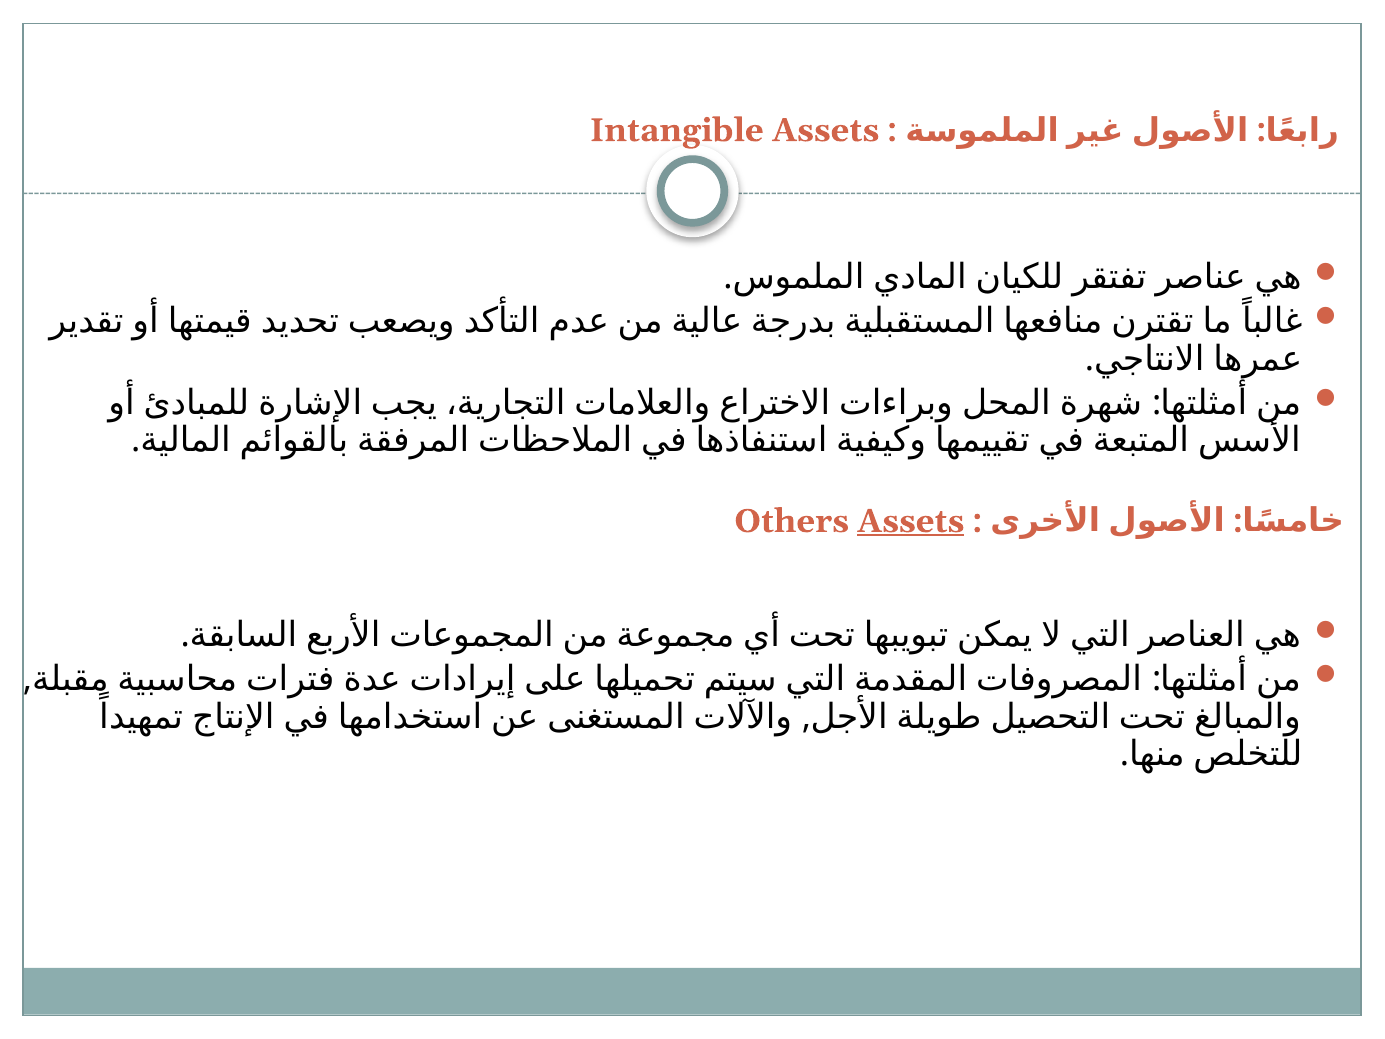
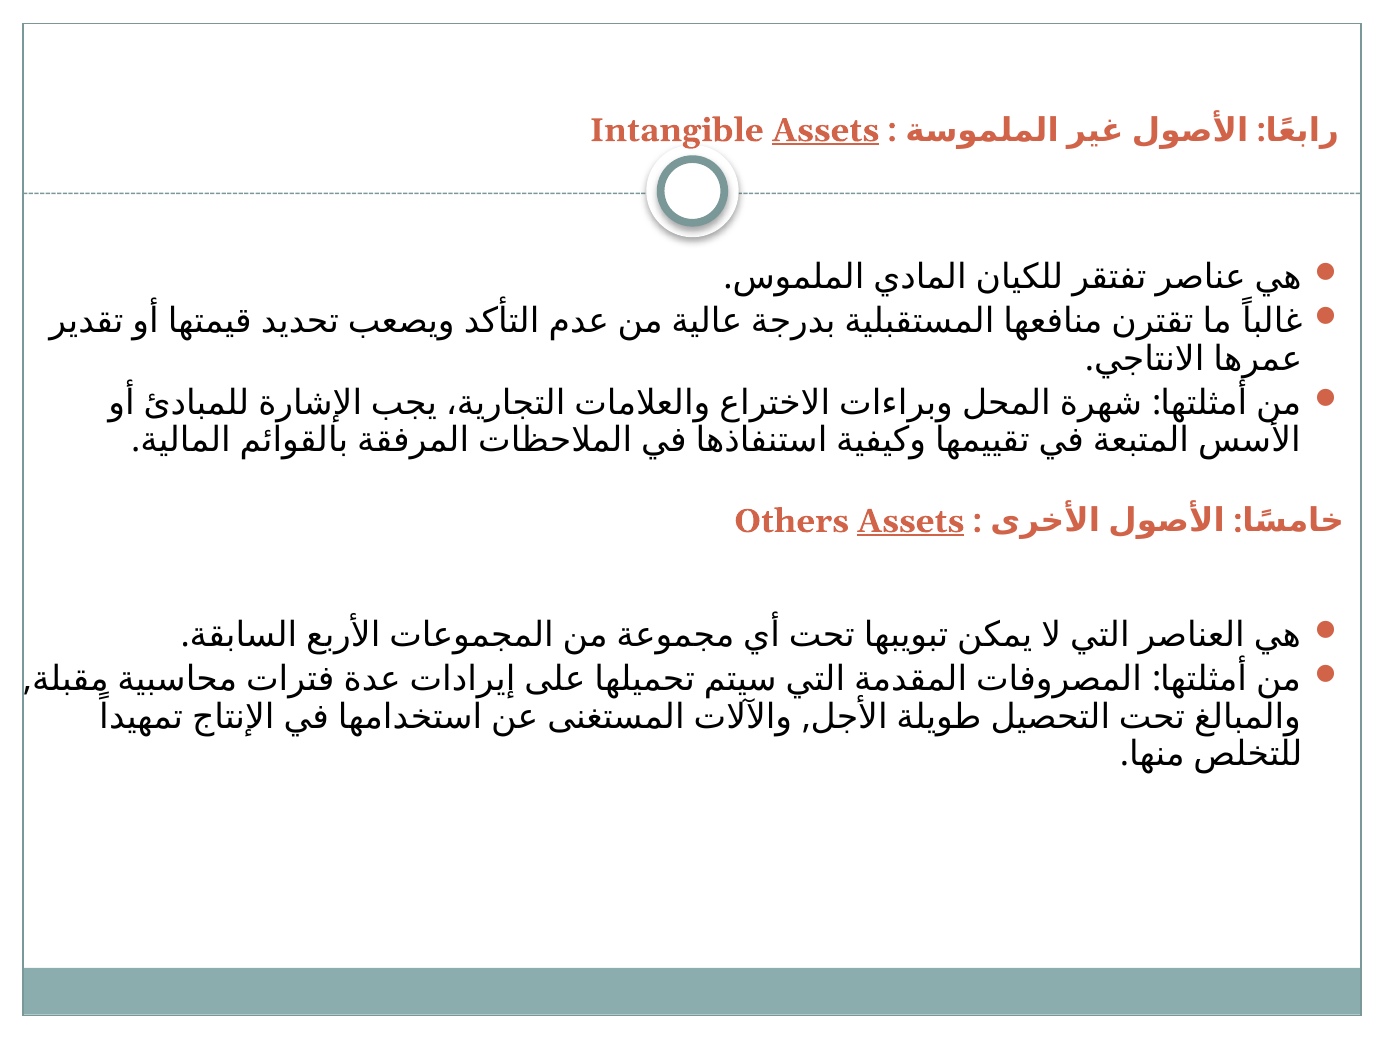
Assets underline: none -> present (826, 130)
